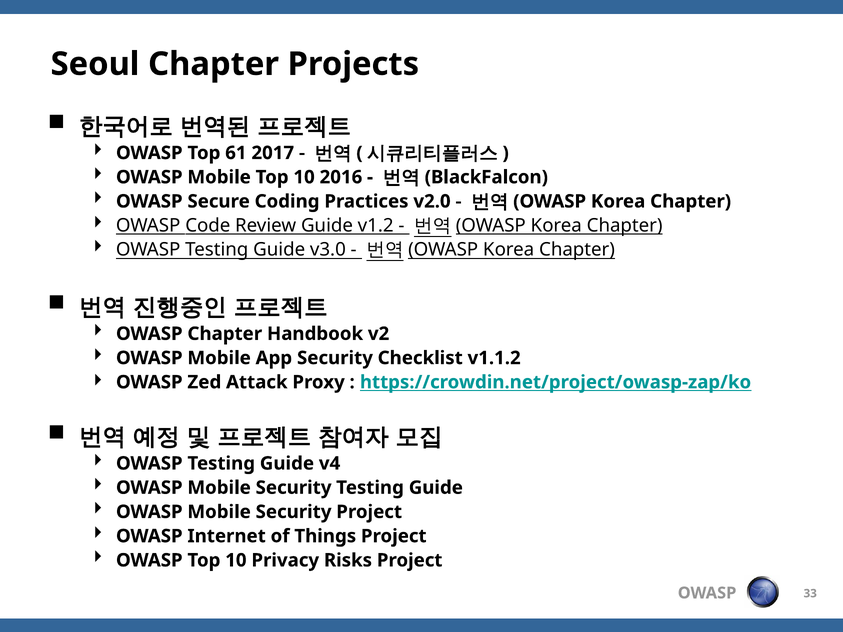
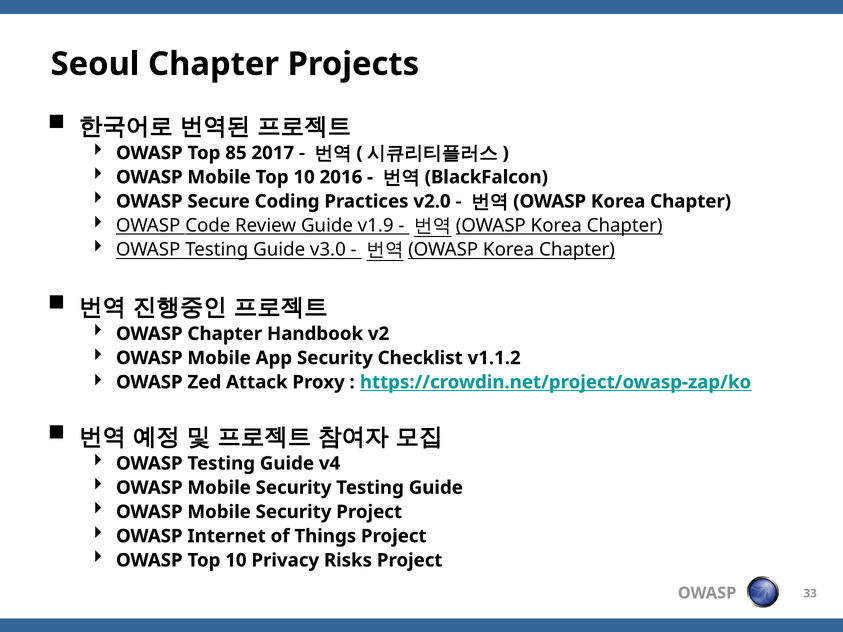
61: 61 -> 85 (236, 153)
v1.2: v1.2 -> v1.9 (376, 226)
